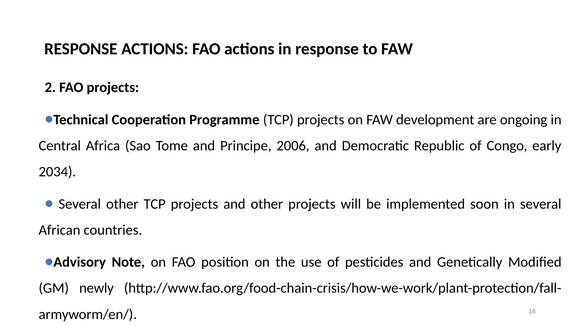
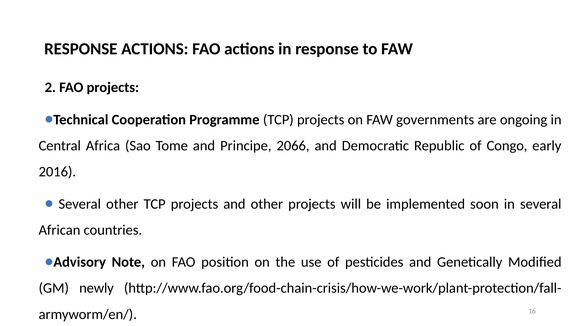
development: development -> governments (435, 120)
2006: 2006 -> 2066 (293, 146)
2034: 2034 -> 2016 (57, 172)
